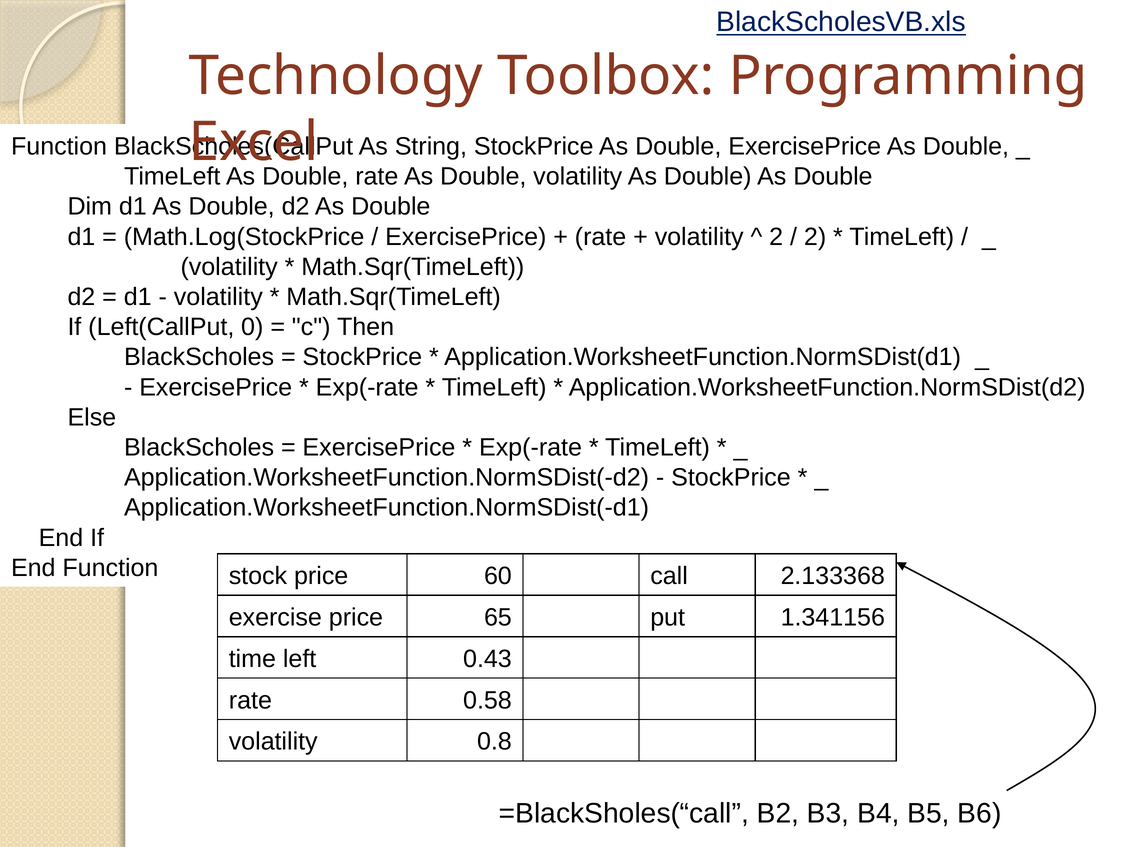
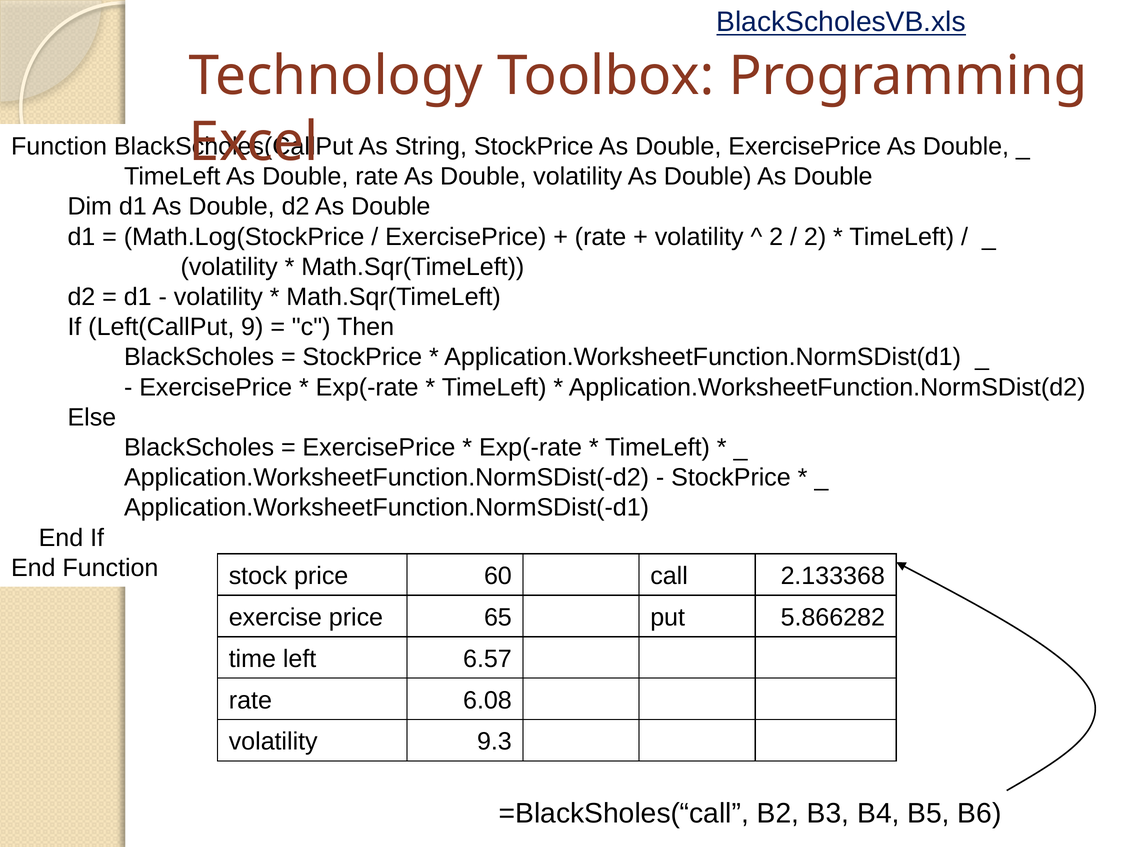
0: 0 -> 9 (252, 327)
1.341156: 1.341156 -> 5.866282 (833, 618)
0.43: 0.43 -> 6.57 (487, 659)
0.58: 0.58 -> 6.08 (487, 701)
0.8: 0.8 -> 9.3 (494, 742)
